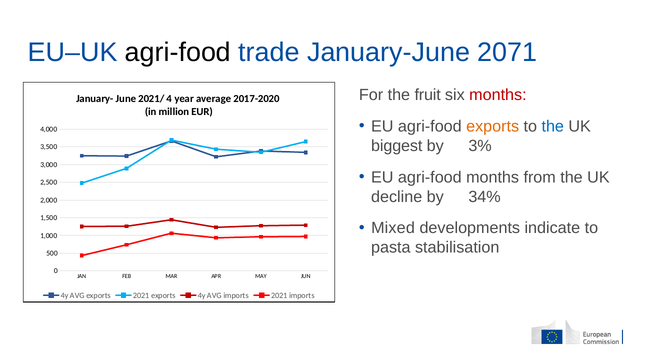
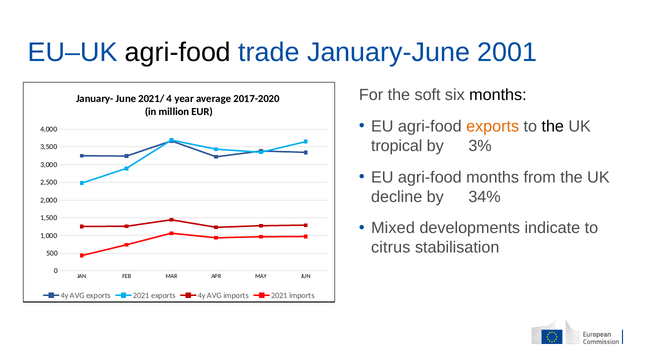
2071: 2071 -> 2001 (507, 52)
fruit: fruit -> soft (428, 95)
months colour: red -> black (498, 95)
the colour: blue -> black (553, 127)
biggest: biggest -> tropical (397, 146)
pasta: pasta -> citrus (391, 248)
